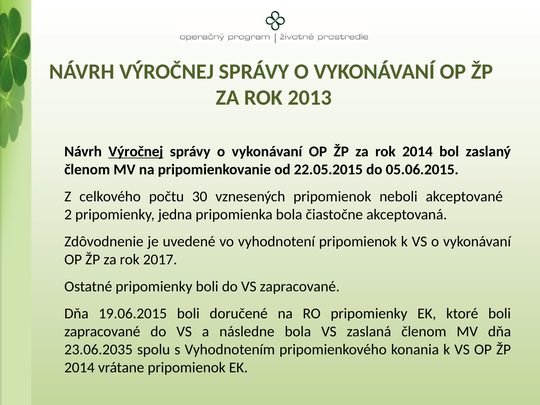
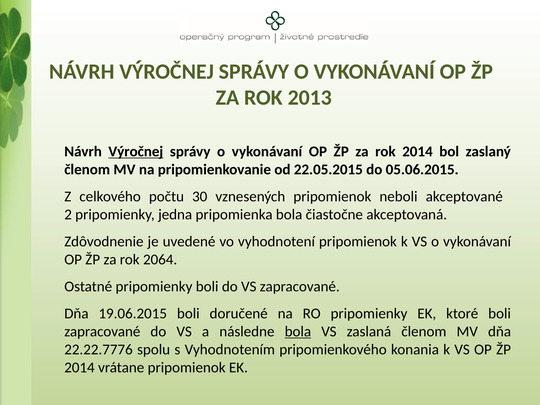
2017: 2017 -> 2064 (160, 260)
bola underline: none -> present (298, 332)
23.06.2035: 23.06.2035 -> 22.22.7776 (98, 350)
